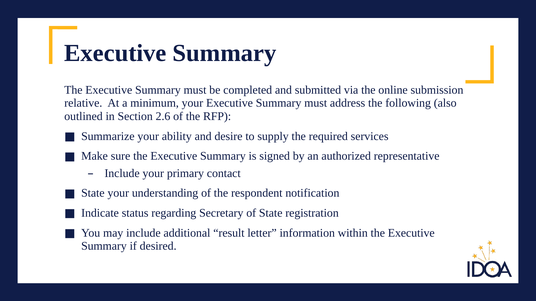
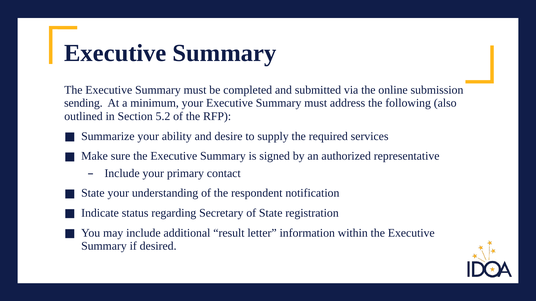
relative: relative -> sending (83, 103)
2.6: 2.6 -> 5.2 (163, 116)
